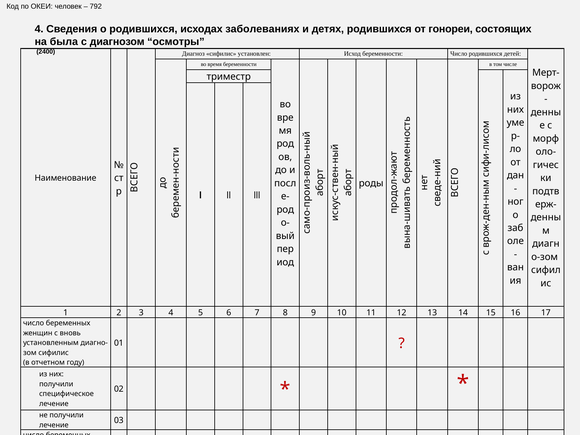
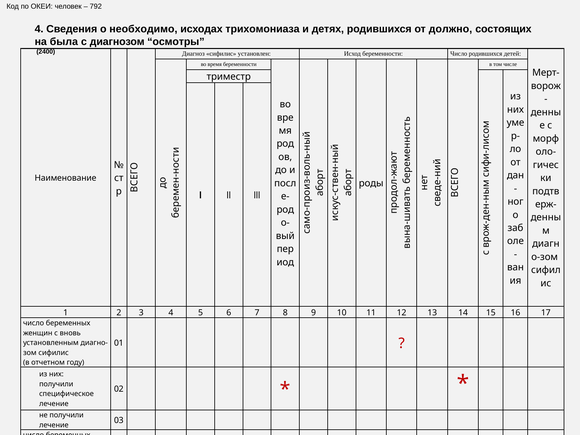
о родившихся: родившихся -> необходимо (143, 29)
заболеваниях: заболеваниях -> трихомониаза (262, 29)
гонореи: гонореи -> должно (450, 29)
